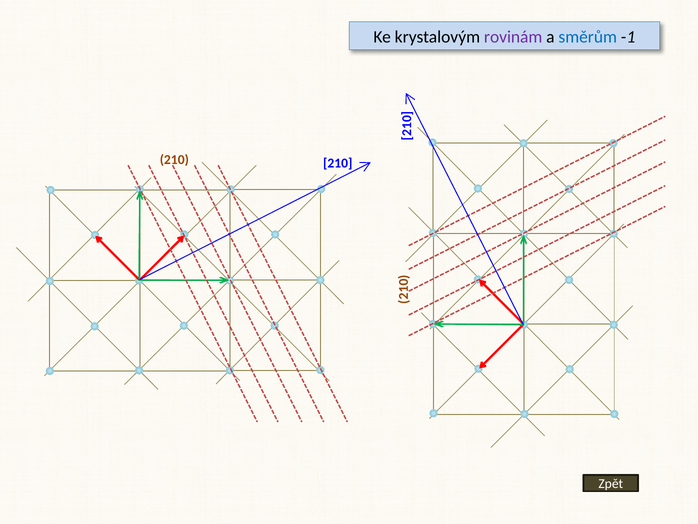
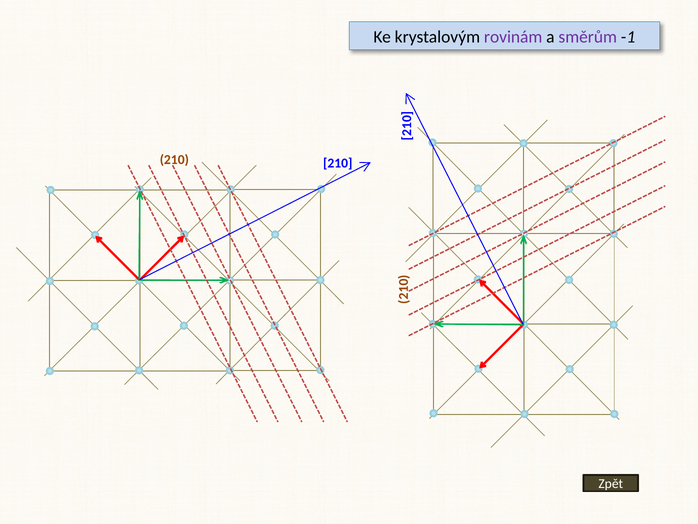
směrům colour: blue -> purple (588, 37)
